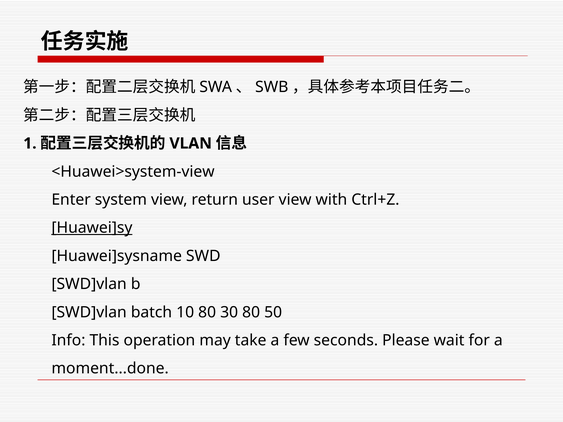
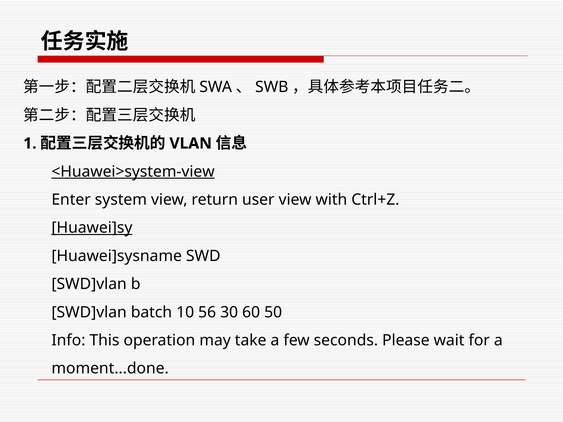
<Huawei>system-view underline: none -> present (133, 172)
10 80: 80 -> 56 (207, 312)
30 80: 80 -> 60 (251, 312)
